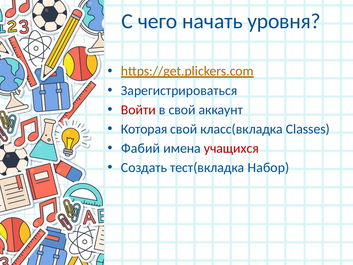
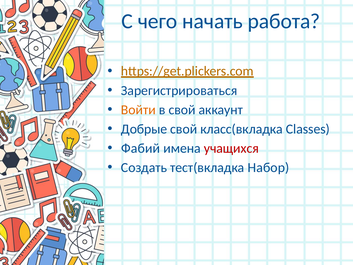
уровня: уровня -> работа (284, 21)
Войти colour: red -> orange (138, 110)
Которая: Которая -> Добрые (144, 129)
